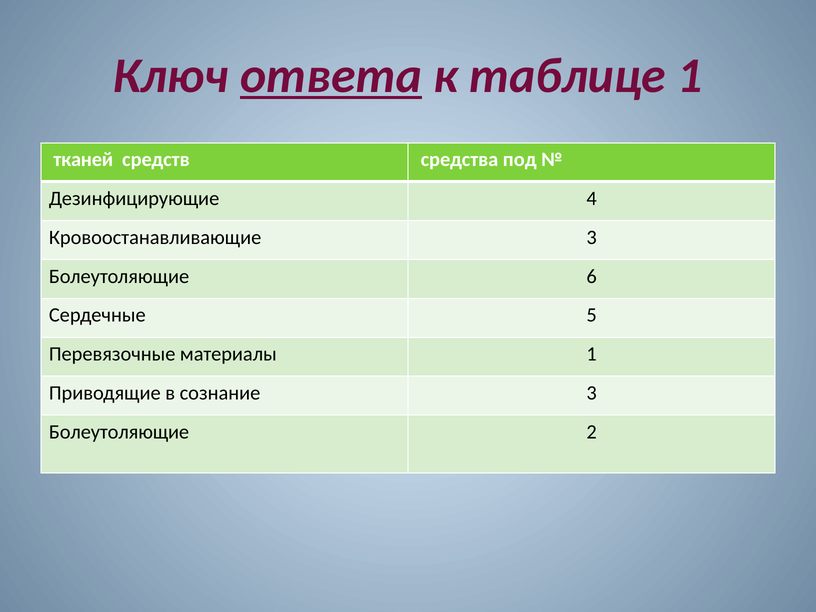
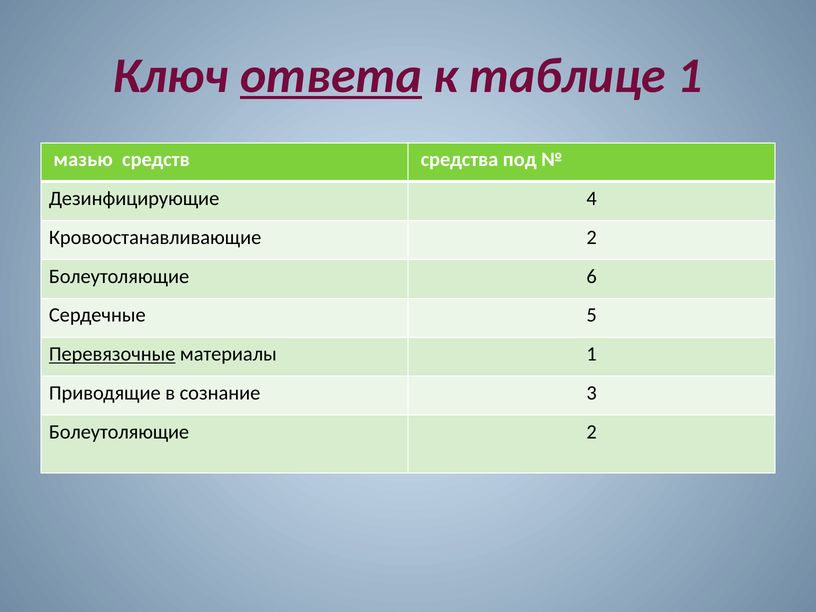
тканей: тканей -> мазью (83, 160)
Кровоостанавливающие 3: 3 -> 2 (592, 237)
Перевязочные underline: none -> present (112, 354)
